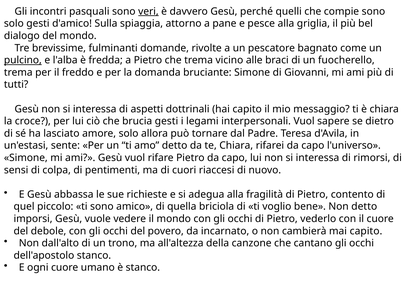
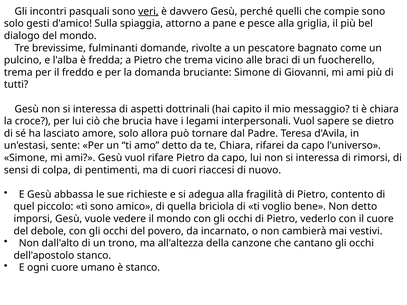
pulcino underline: present -> none (23, 60)
brucia gesti: gesti -> have (166, 121)
mai capito: capito -> vestivi (366, 231)
